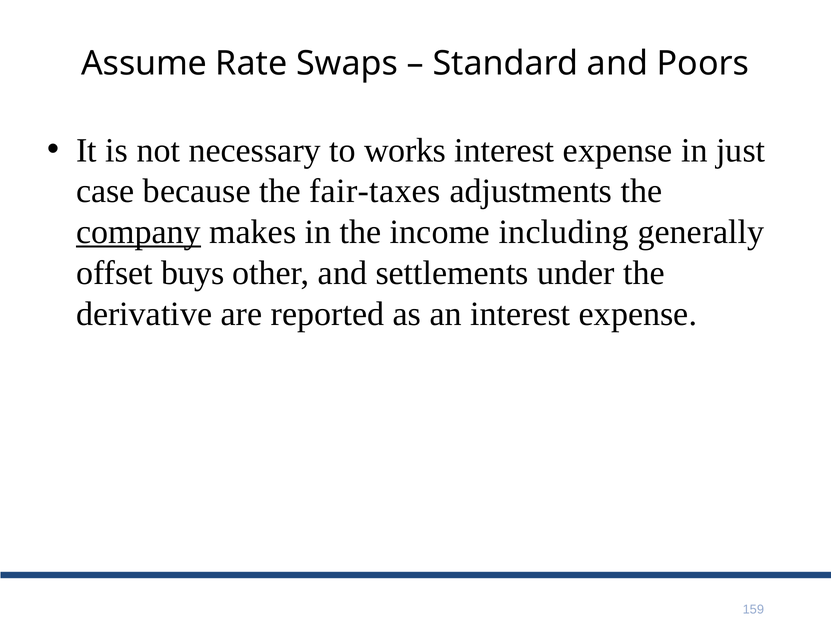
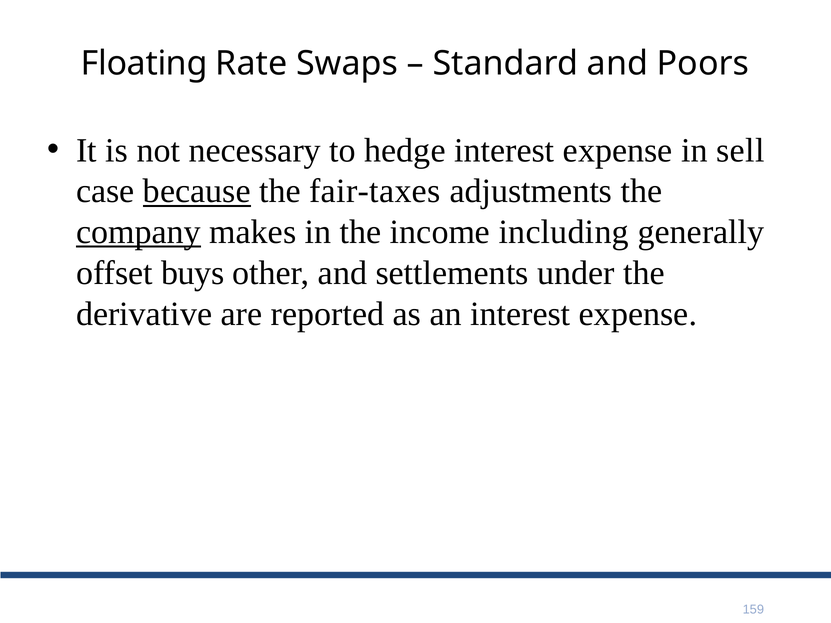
Assume: Assume -> Floating (144, 64)
works: works -> hedge (405, 150)
just: just -> sell (740, 150)
because underline: none -> present (197, 191)
